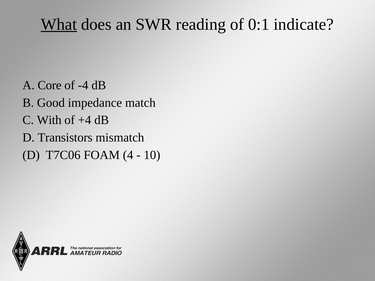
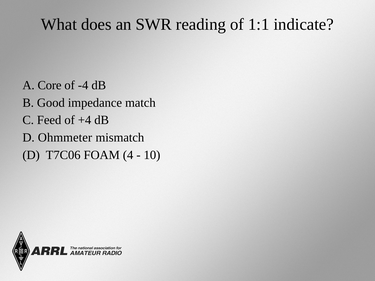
What underline: present -> none (59, 24)
0:1: 0:1 -> 1:1 (259, 24)
With: With -> Feed (49, 120)
Transistors: Transistors -> Ohmmeter (65, 138)
